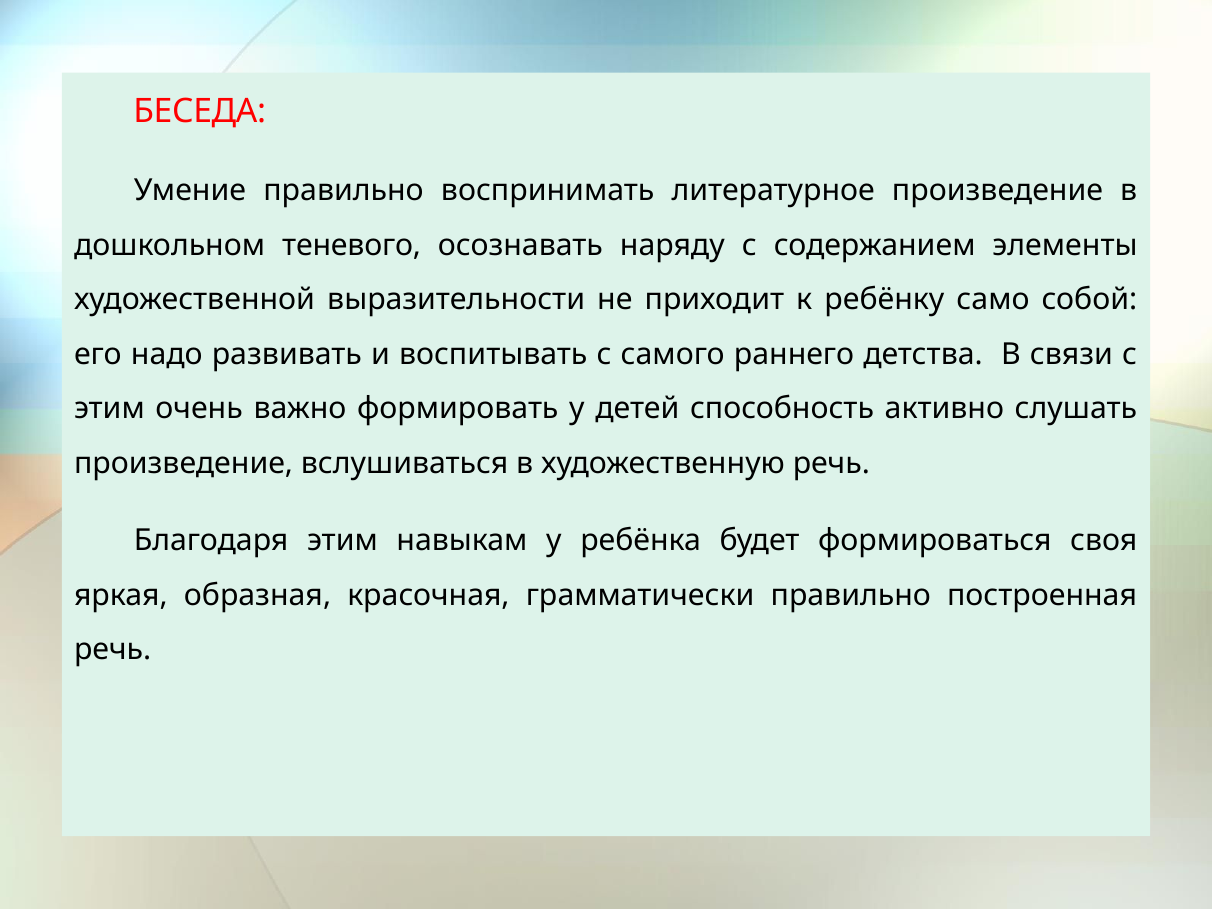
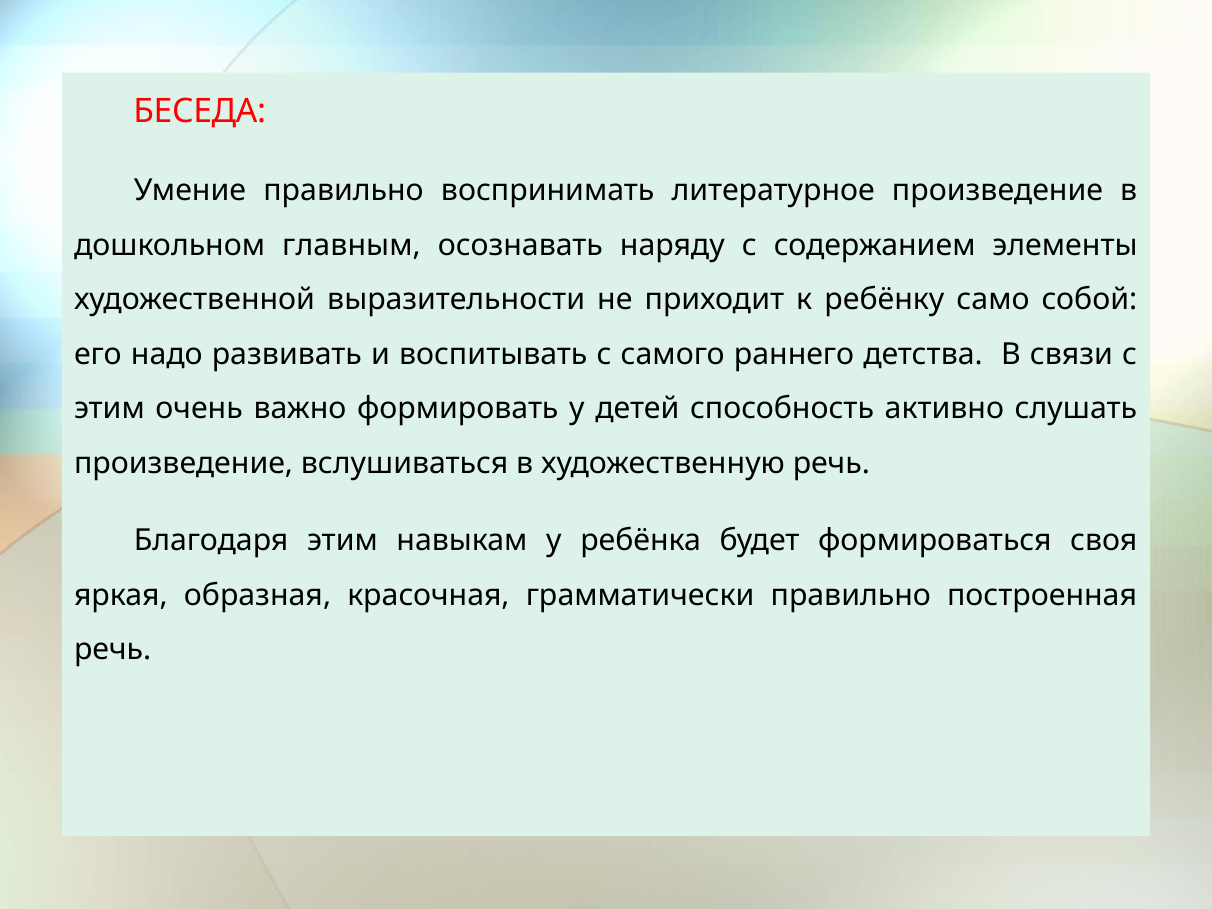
теневого: теневого -> главным (351, 245)
